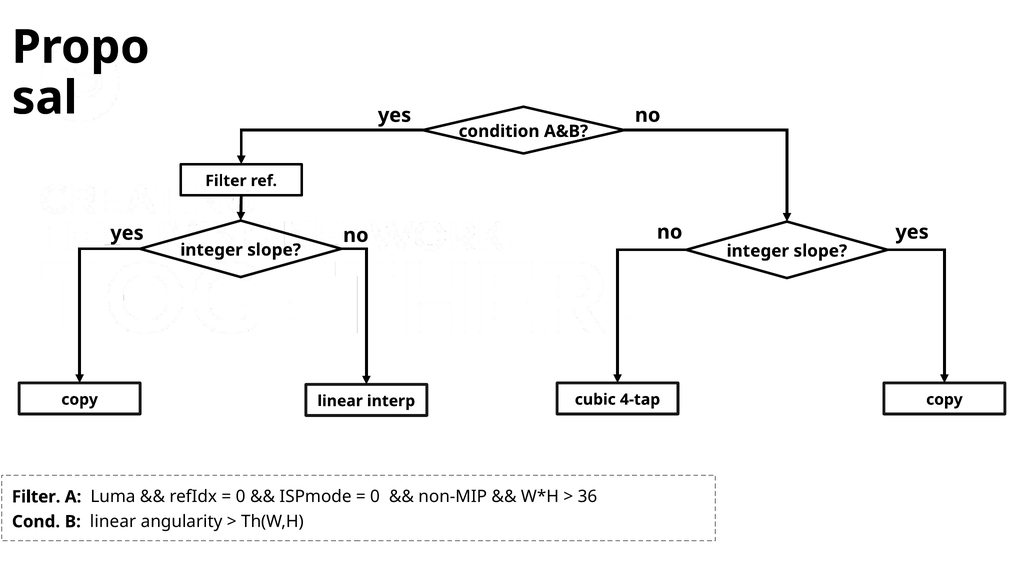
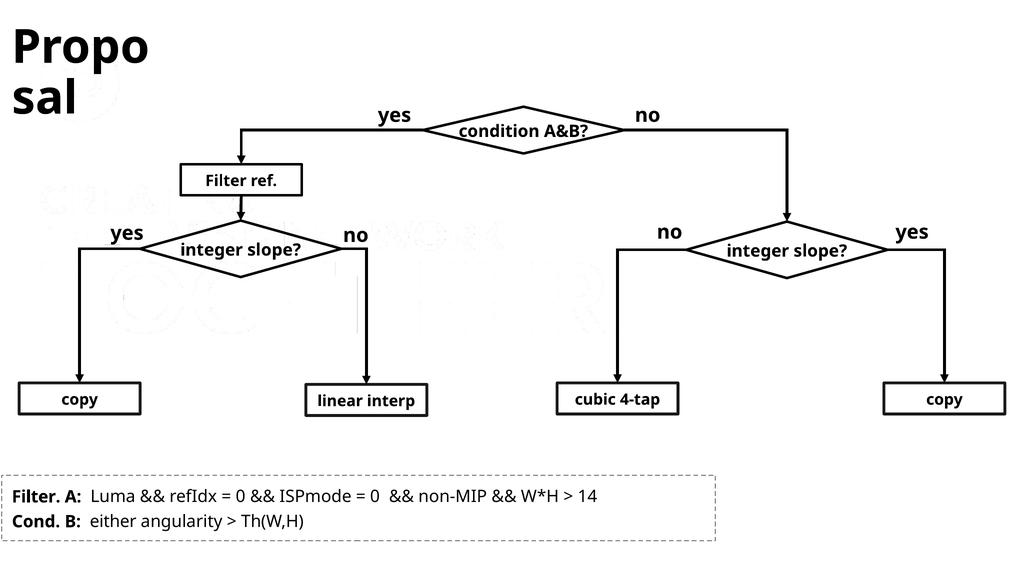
36: 36 -> 14 (587, 497)
B linear: linear -> either (113, 522)
